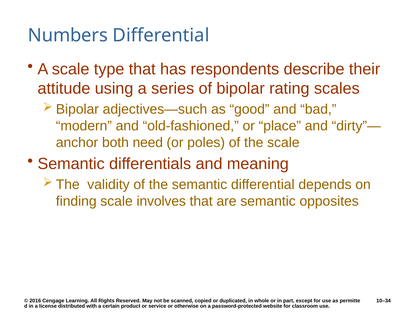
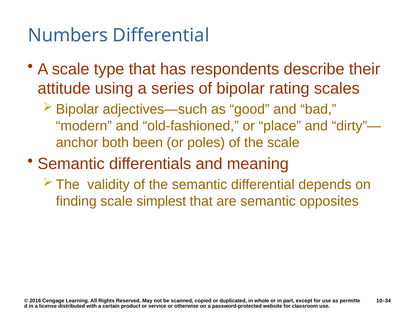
need: need -> been (148, 142)
involves: involves -> simplest (161, 201)
